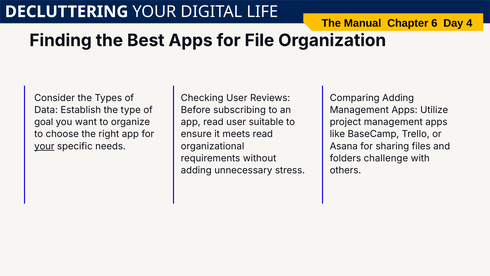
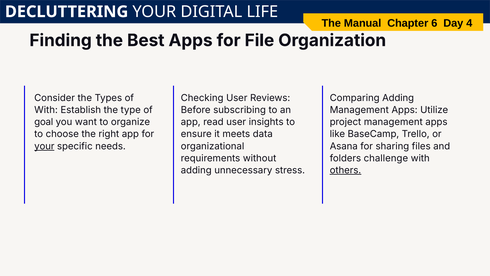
Data: Data -> With (46, 110)
suitable: suitable -> insights (266, 122)
meets read: read -> data (263, 134)
others underline: none -> present (345, 170)
